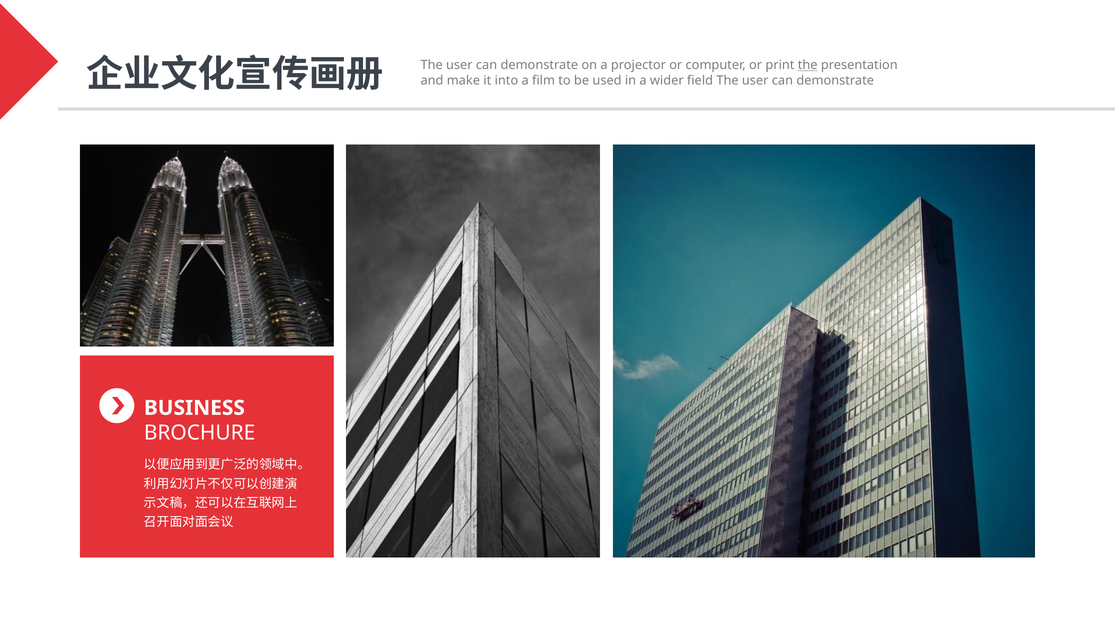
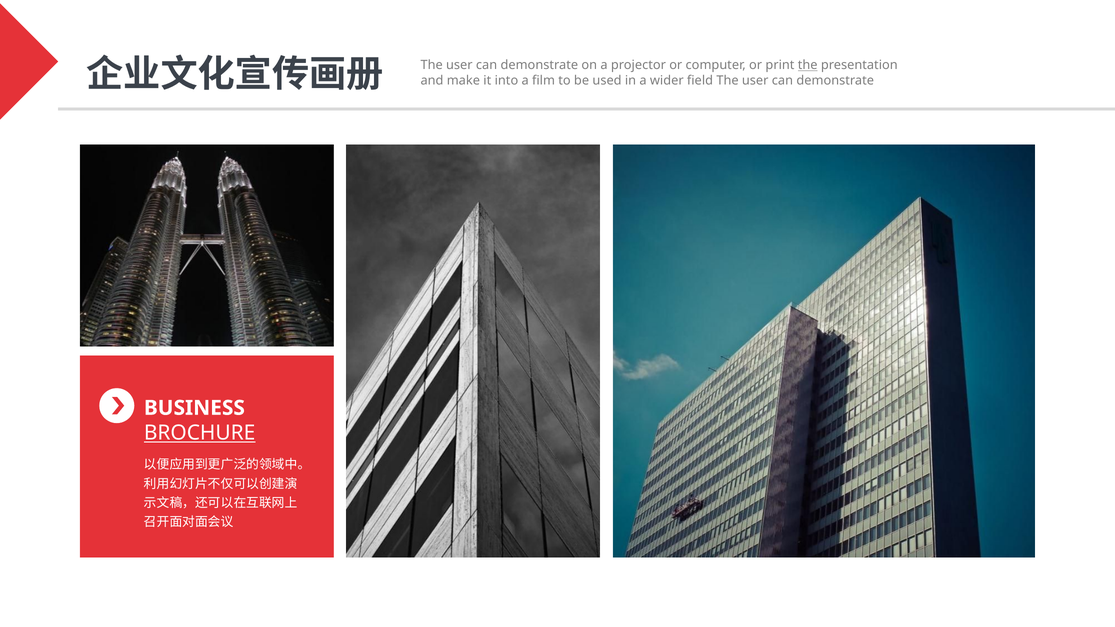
BROCHURE underline: none -> present (200, 433)
